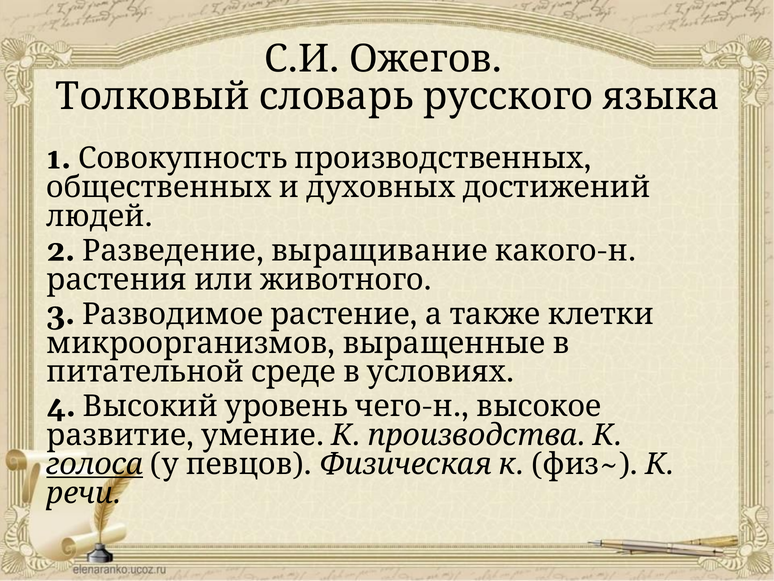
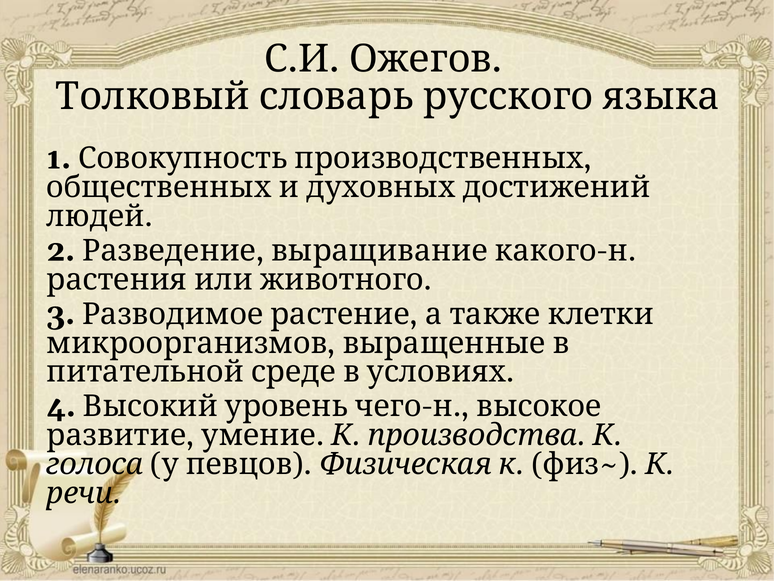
голоса underline: present -> none (95, 464)
